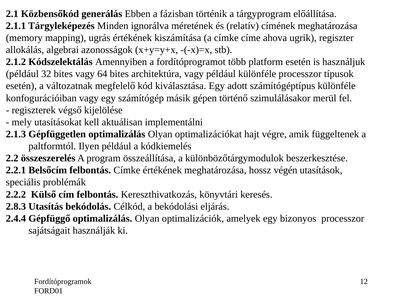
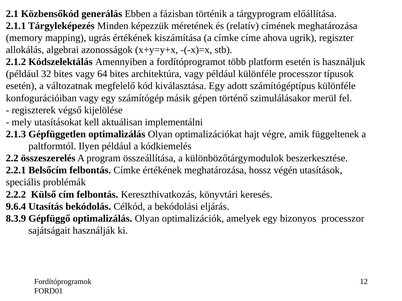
ignorálva: ignorálva -> képezzük (150, 26)
2.8.3: 2.8.3 -> 9.6.4 (16, 207)
2.4.4: 2.4.4 -> 8.3.9 (16, 219)
